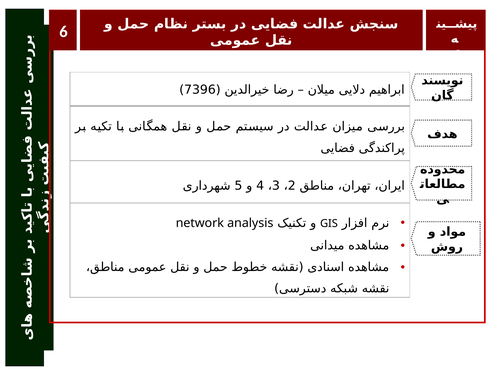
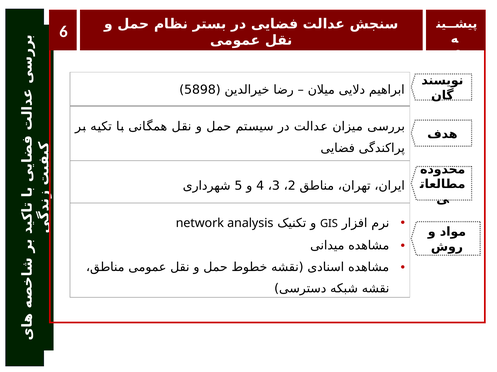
7396: 7396 -> 5898 (200, 90)
